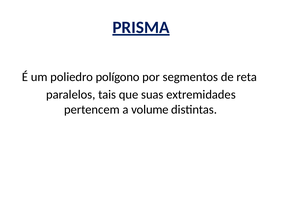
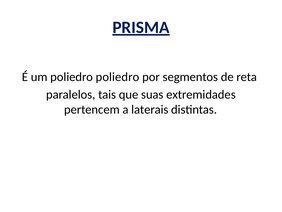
poliedro polígono: polígono -> poliedro (118, 77)
volume: volume -> laterais (150, 109)
